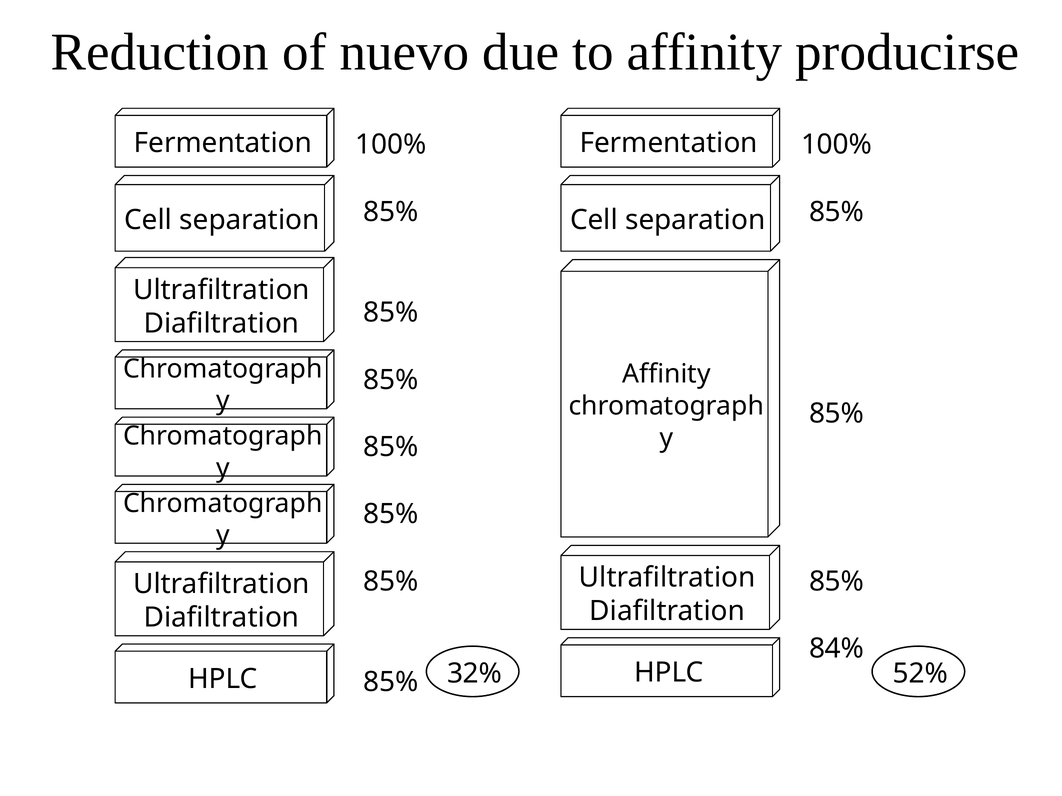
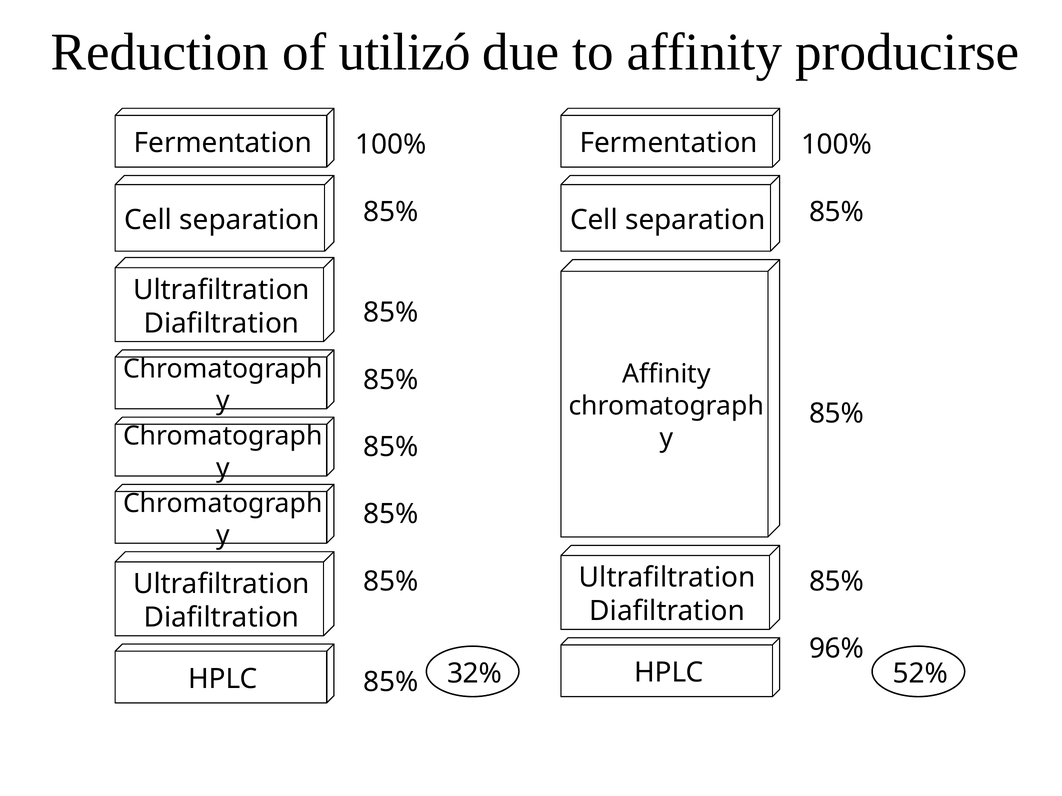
nuevo: nuevo -> utilizó (405, 52)
84%: 84% -> 96% (837, 649)
